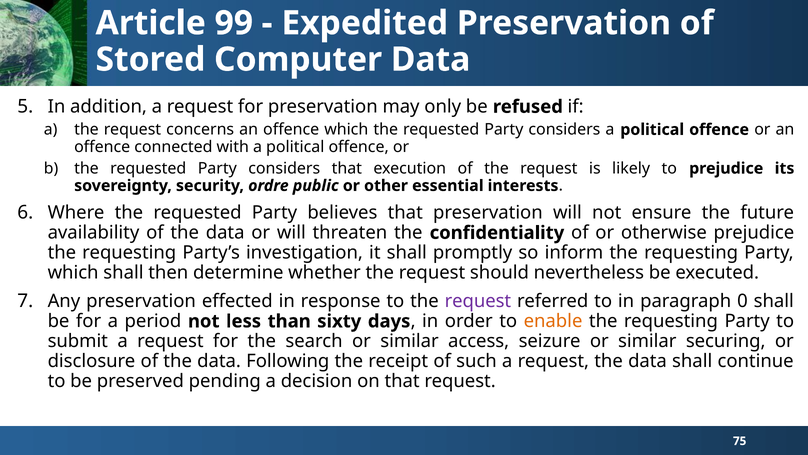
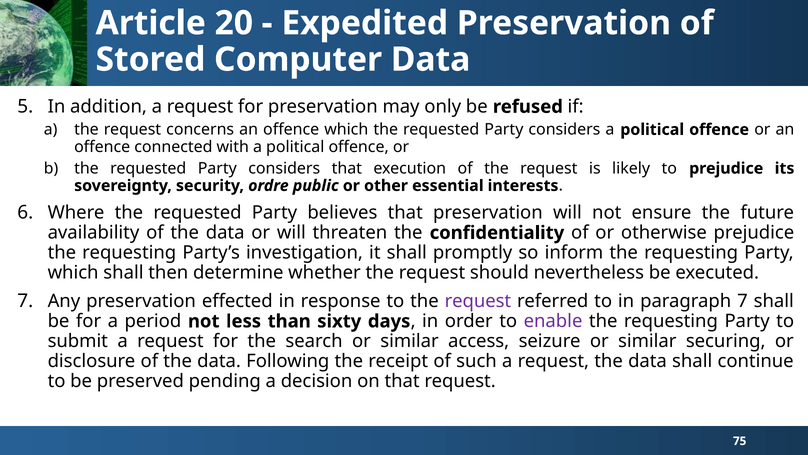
99: 99 -> 20 (234, 23)
paragraph 0: 0 -> 7 (742, 301)
enable colour: orange -> purple (553, 321)
